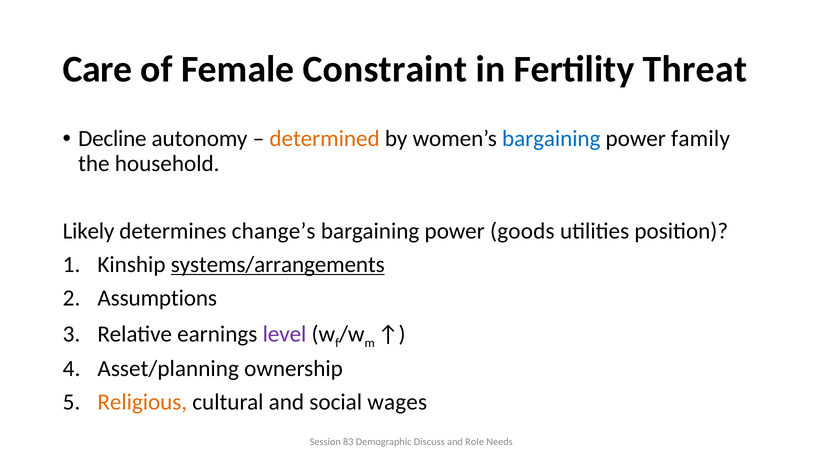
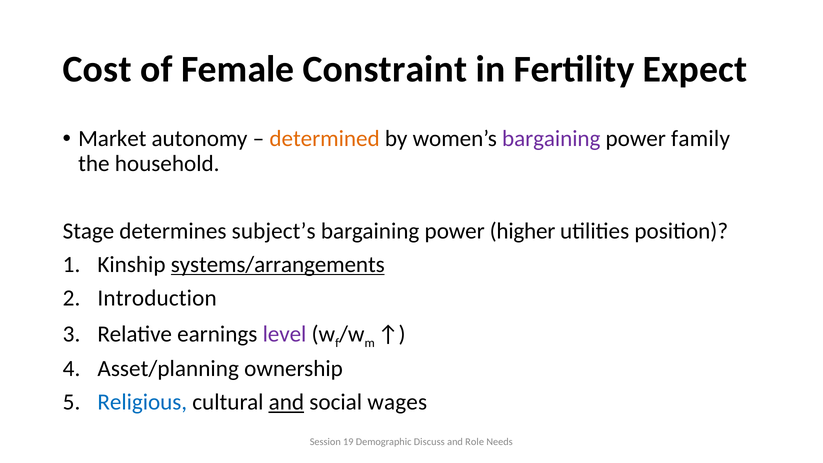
Care: Care -> Cost (97, 69)
Threat: Threat -> Expect (695, 69)
Decline: Decline -> Market (112, 139)
bargaining colour: blue -> purple (551, 139)
Likely: Likely -> Stage (88, 231)
change’s: change’s -> subject’s (274, 231)
goods: goods -> higher (523, 231)
Assumptions: Assumptions -> Introduction (157, 298)
Religious colour: orange -> blue (142, 402)
and underline: none -> present (286, 402)
83: 83 -> 19 (348, 442)
